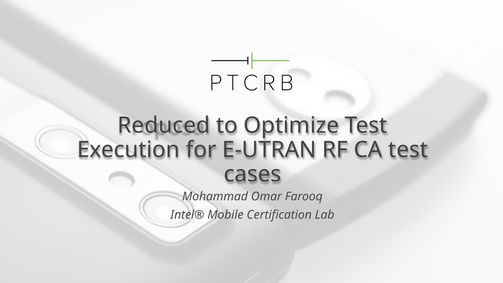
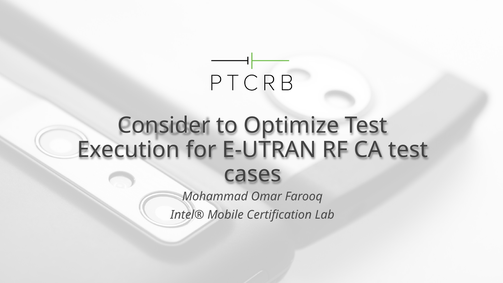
Reduced: Reduced -> Consider (164, 125)
